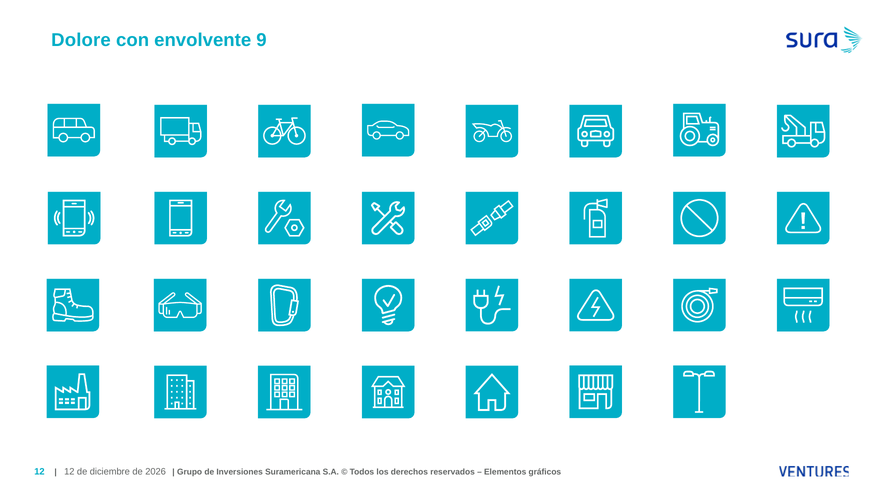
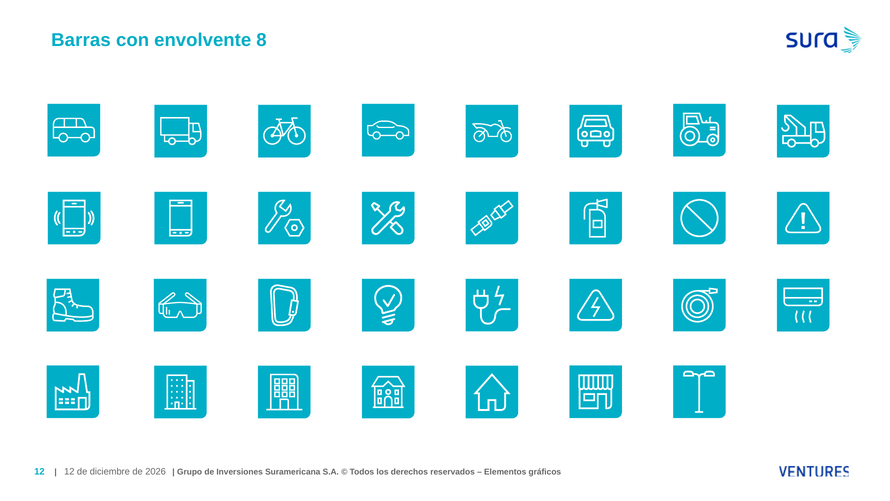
Dolore: Dolore -> Barras (81, 40)
9: 9 -> 8 (262, 40)
